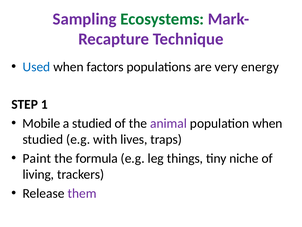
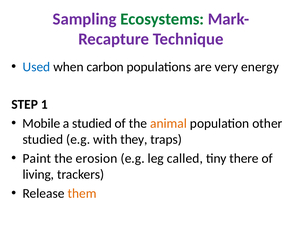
factors: factors -> carbon (105, 67)
animal colour: purple -> orange (169, 123)
population when: when -> other (267, 123)
lives: lives -> they (134, 139)
formula: formula -> erosion (97, 158)
things: things -> called (185, 158)
niche: niche -> there (244, 158)
them colour: purple -> orange (82, 193)
